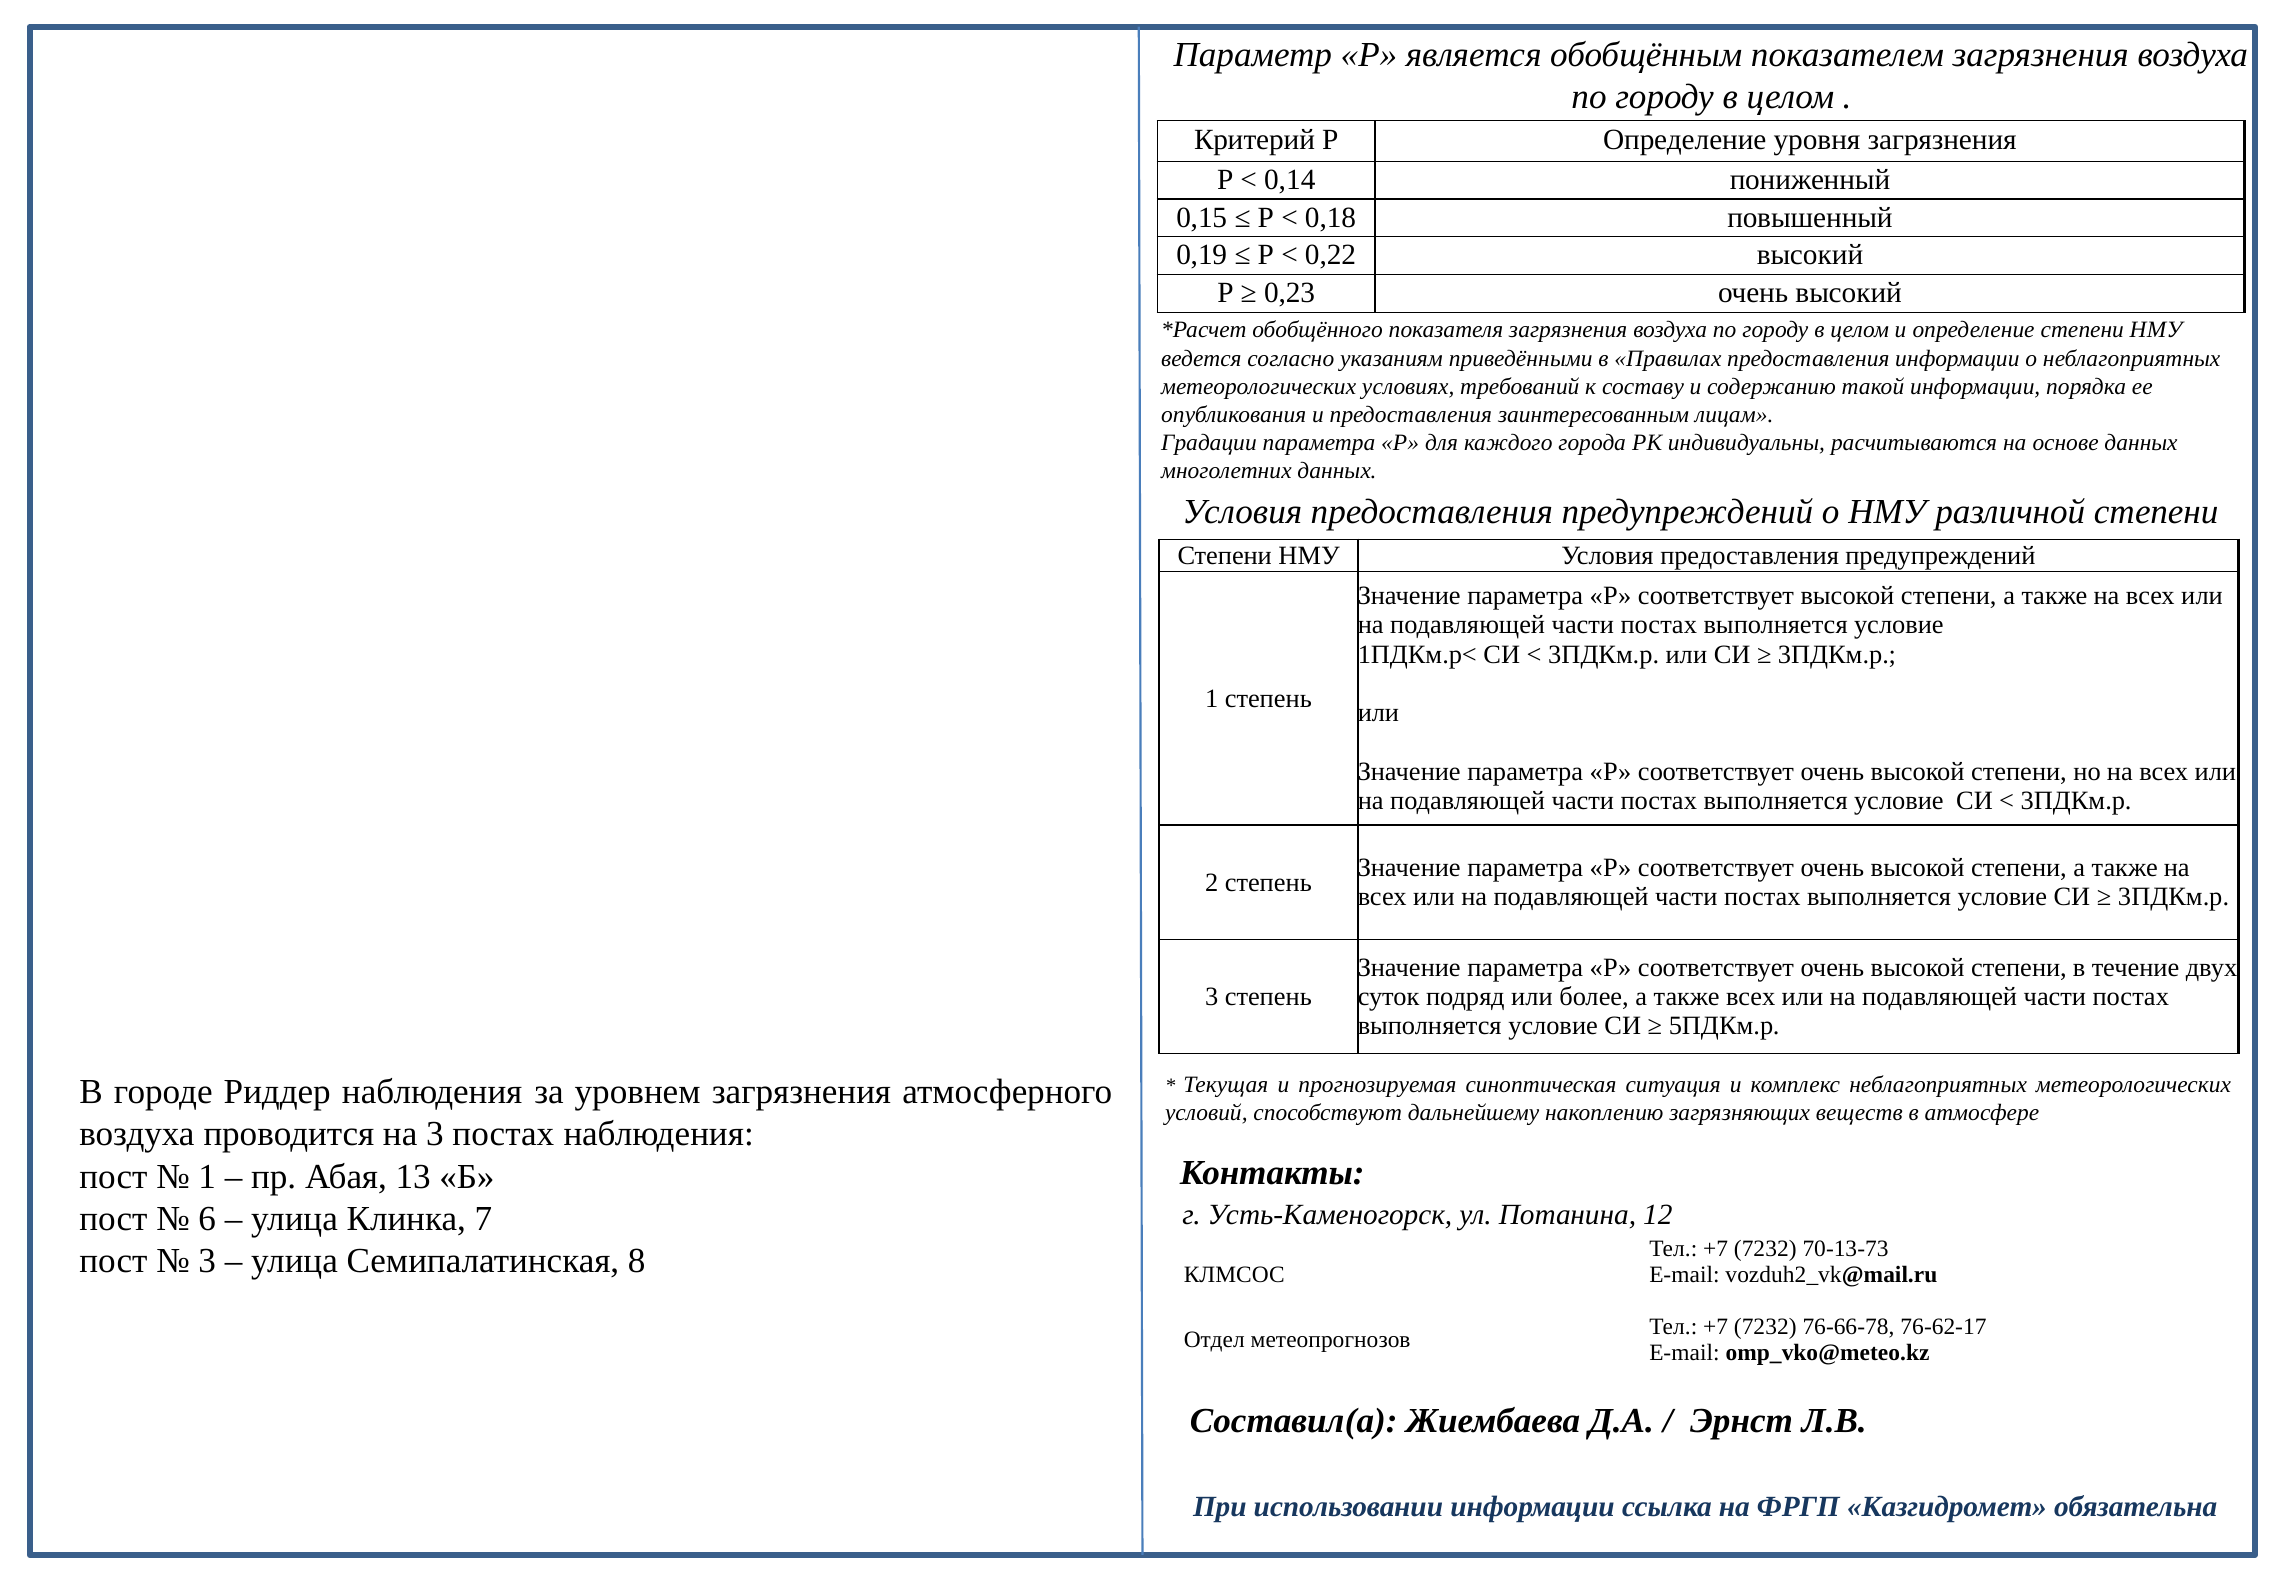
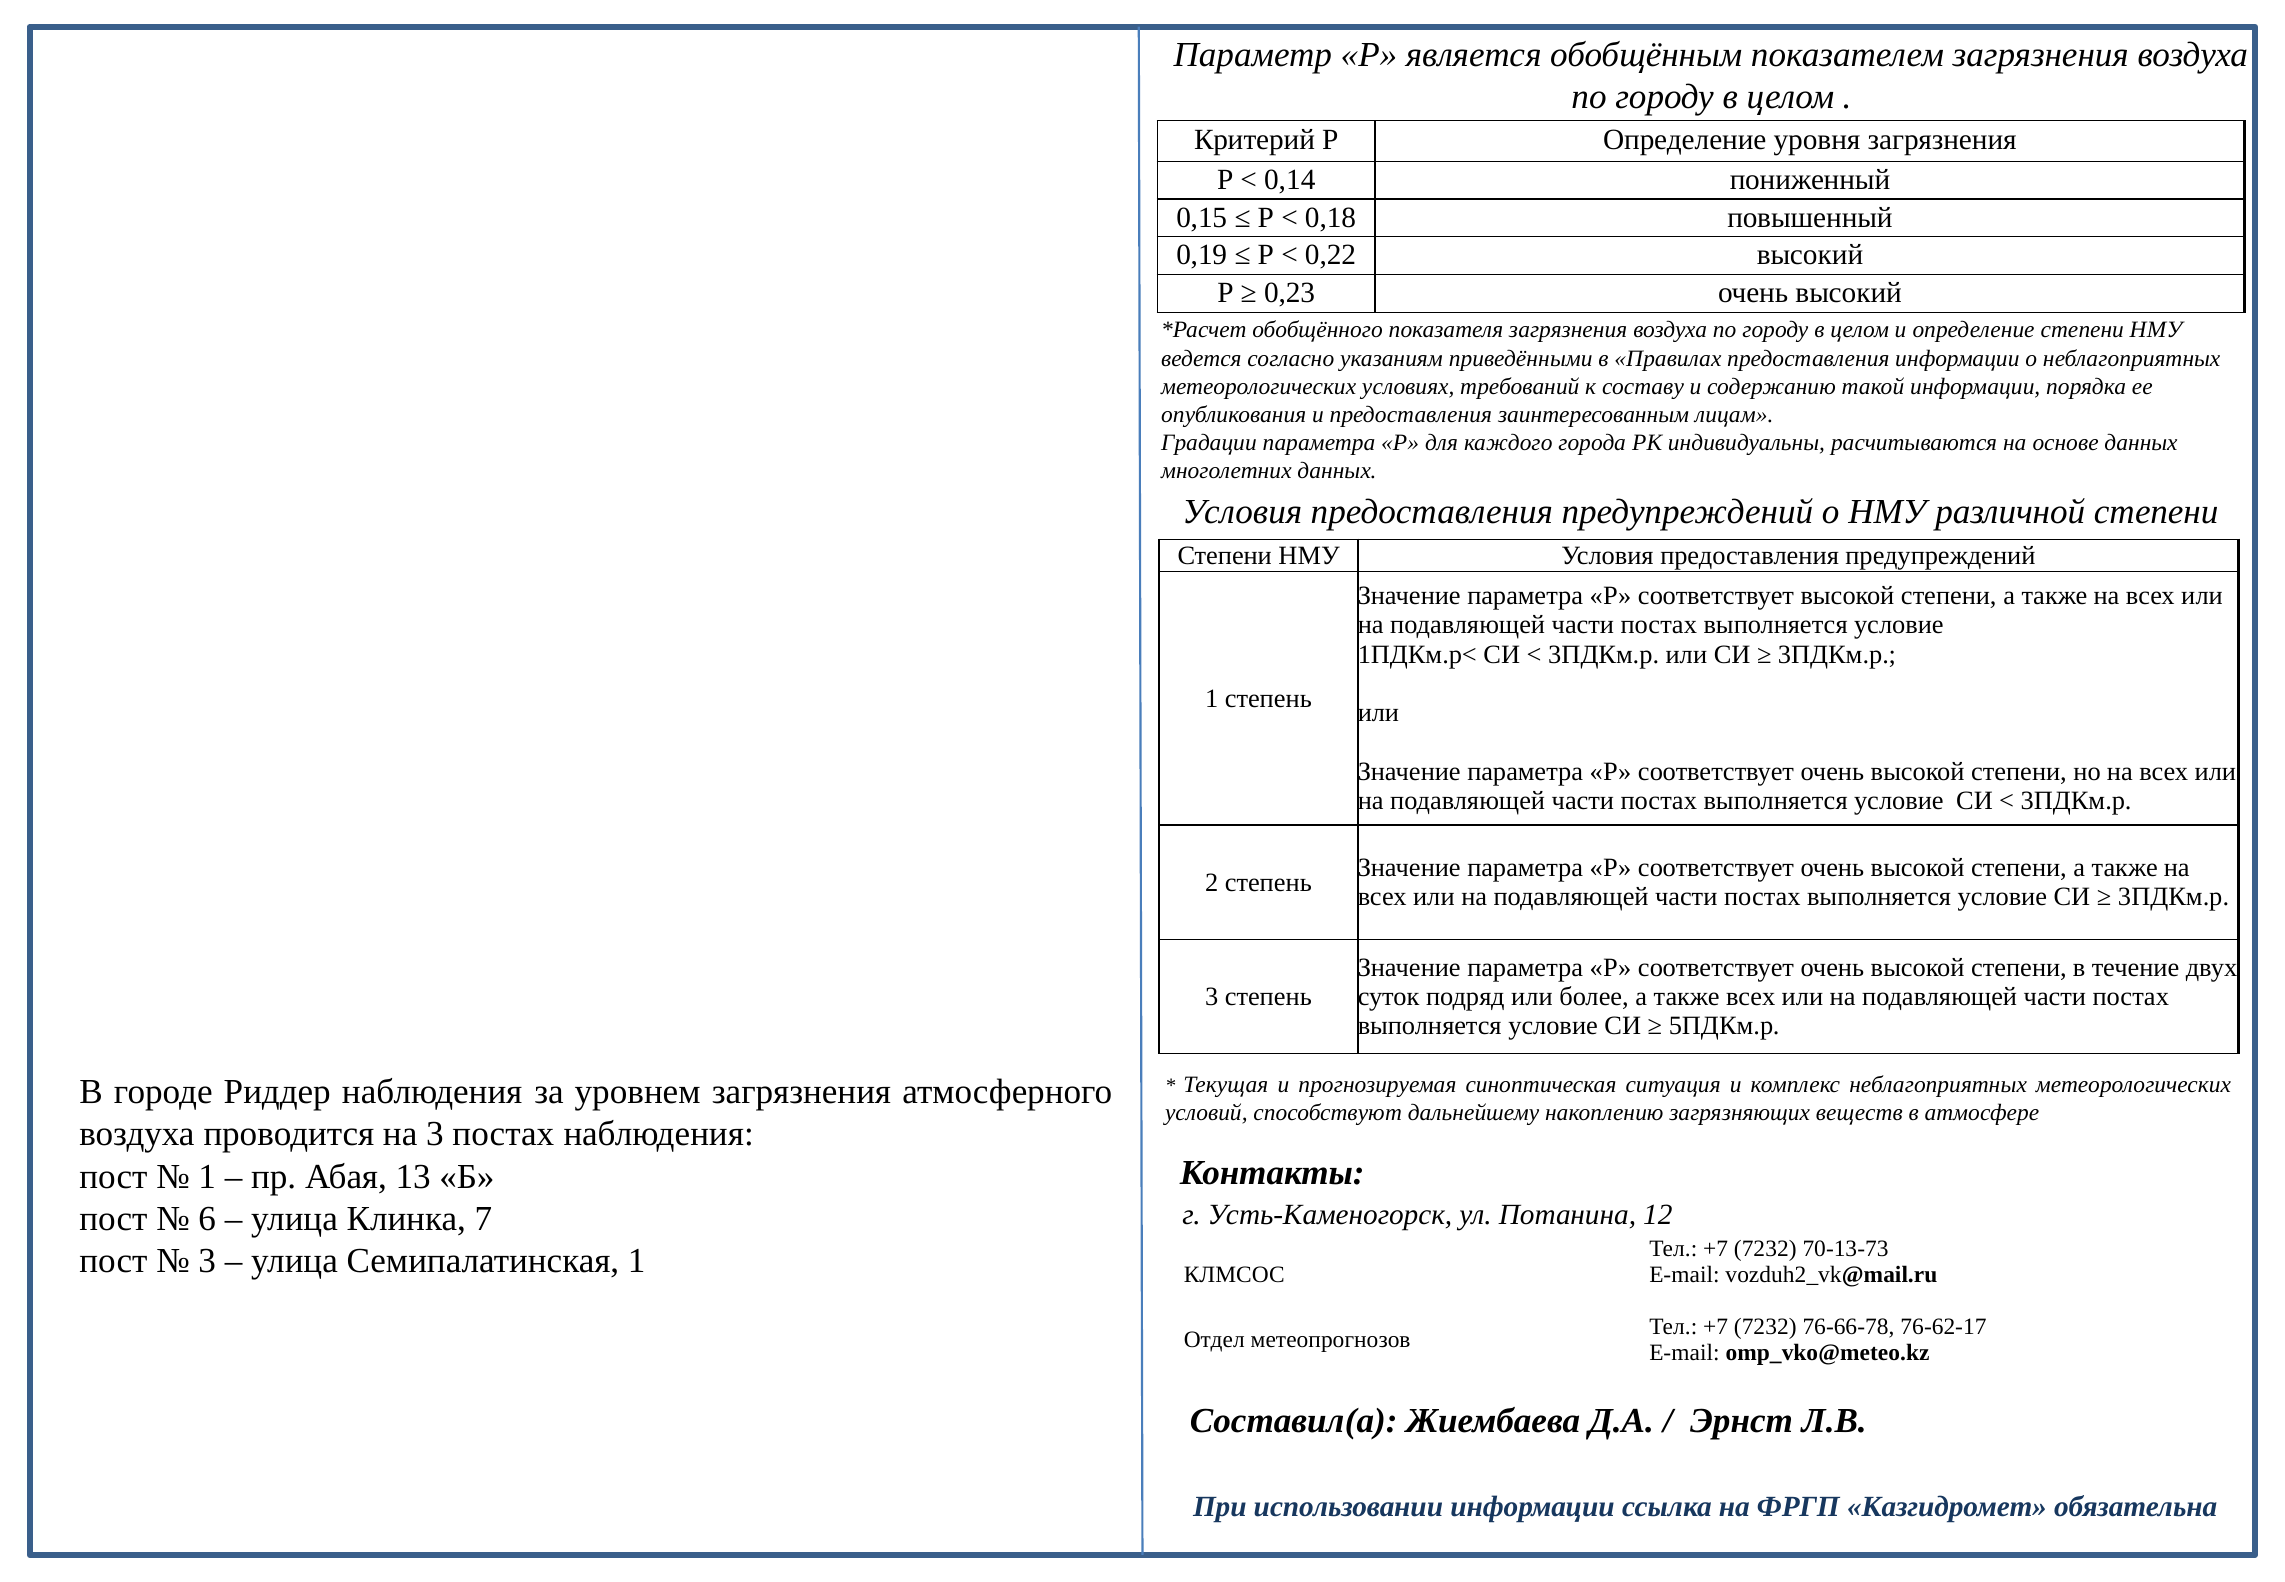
Семипалатинская 8: 8 -> 1 (637, 1261)
